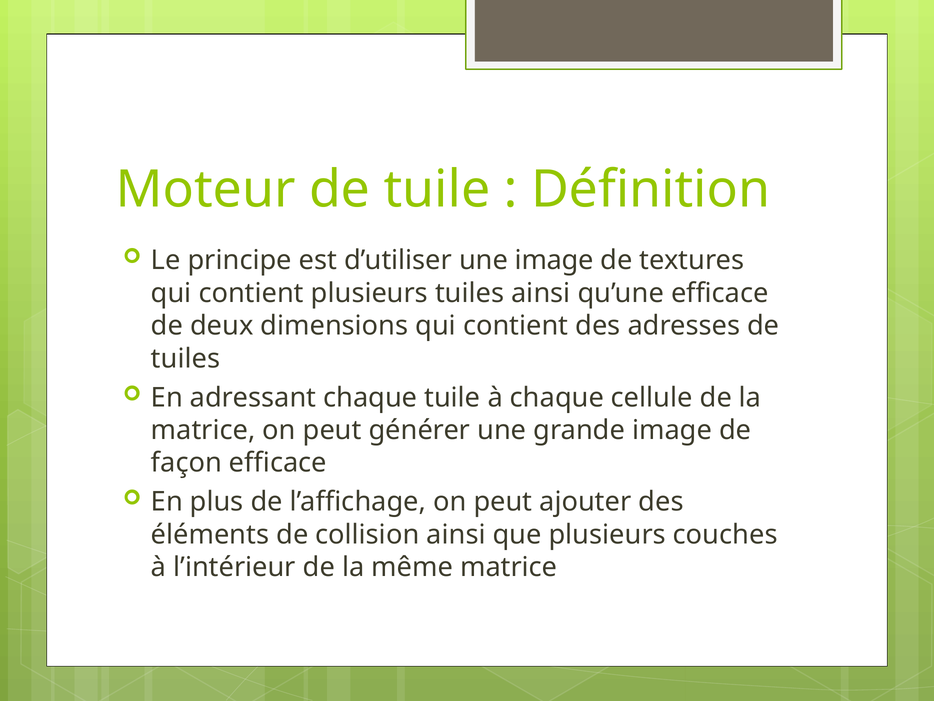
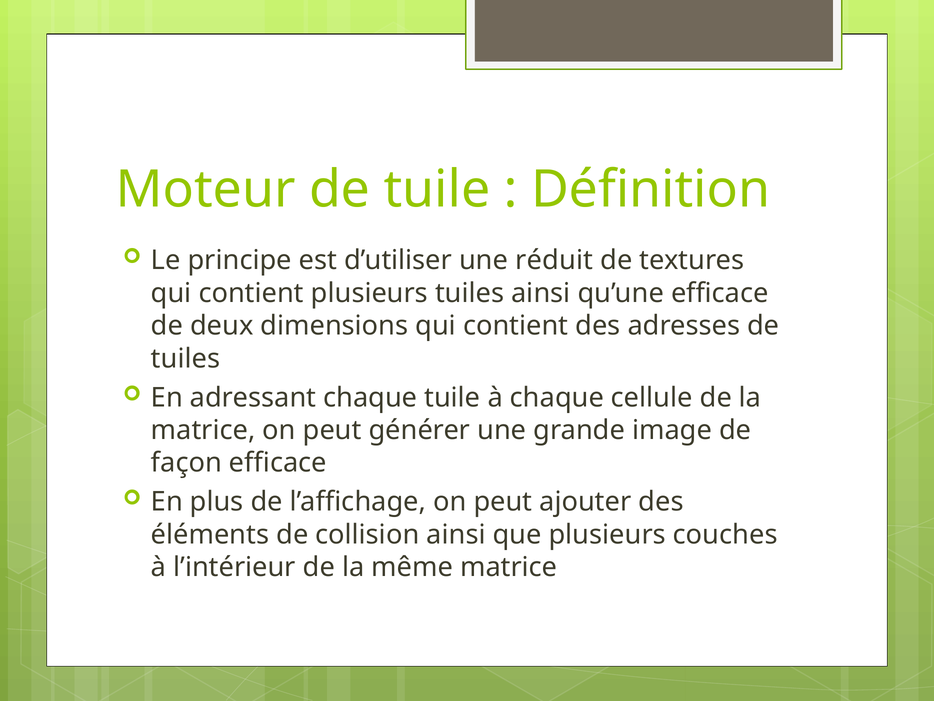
une image: image -> réduit (554, 260)
